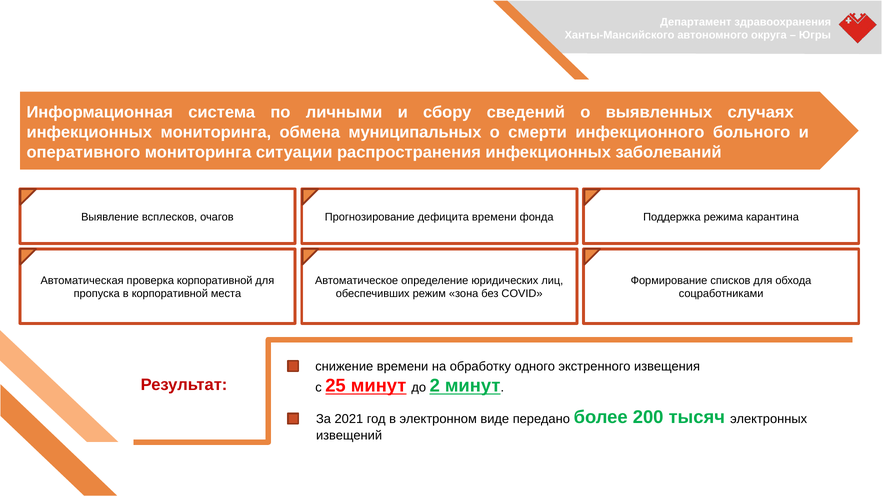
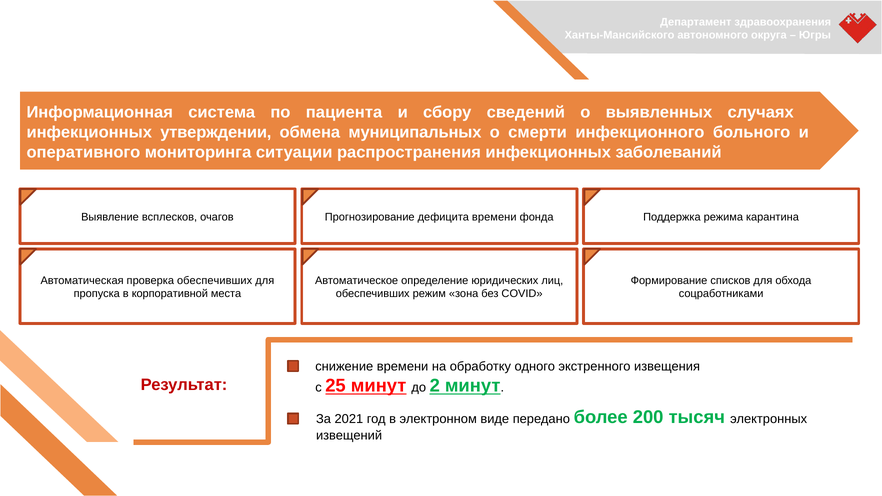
личными: личными -> пациента (344, 113)
инфекционных мониторинга: мониторинга -> утверждении (216, 132)
проверка корпоративной: корпоративной -> обеспечивших (215, 280)
